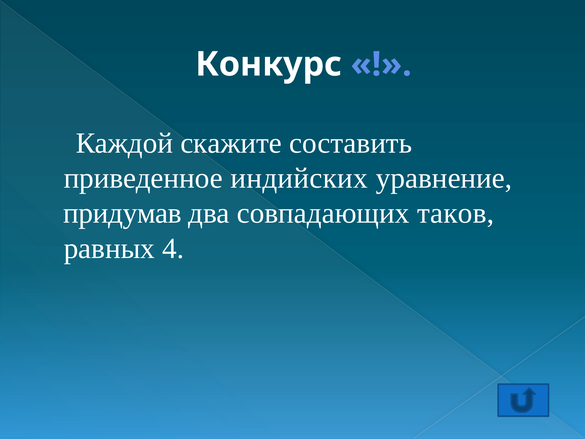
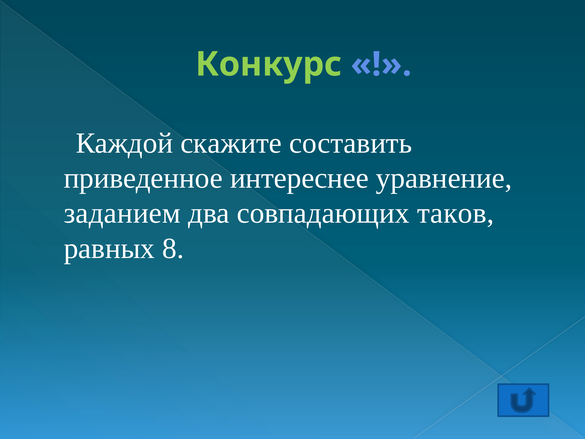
Конкурс colour: white -> light green (269, 64)
индийских: индийских -> интереснее (299, 178)
придумав: придумав -> заданием (122, 213)
4: 4 -> 8 (173, 248)
